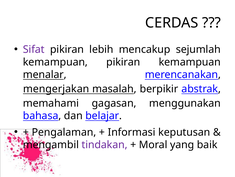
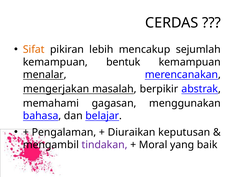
Sifat colour: purple -> orange (34, 49)
kemampuan pikiran: pikiran -> bentuk (123, 62)
Informasi: Informasi -> Diuraikan (132, 132)
